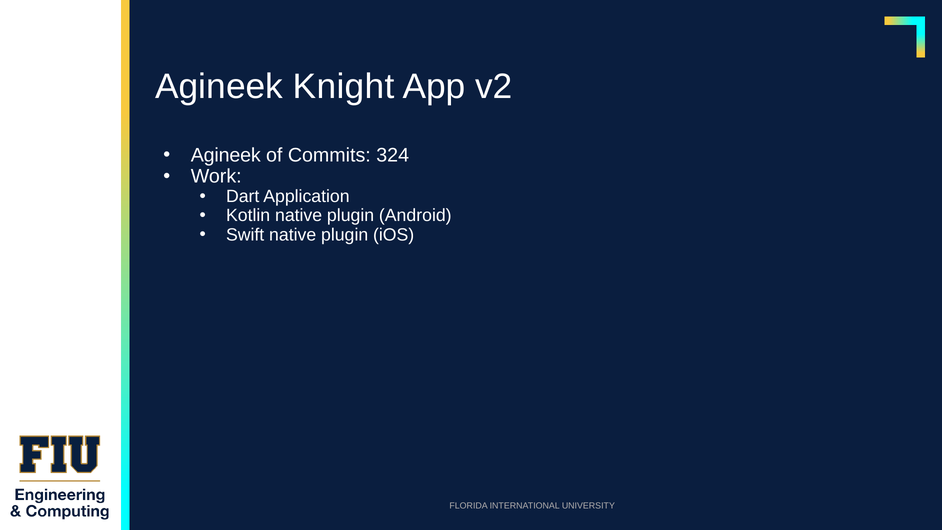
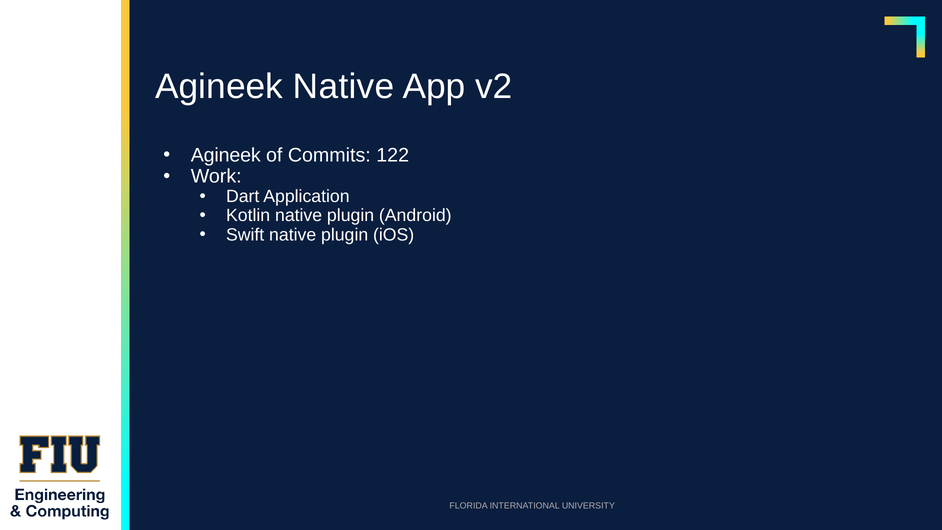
Agineek Knight: Knight -> Native (344, 87)
324: 324 -> 122 (393, 155)
